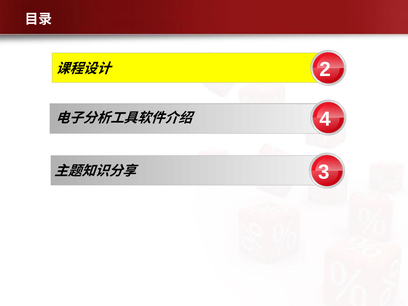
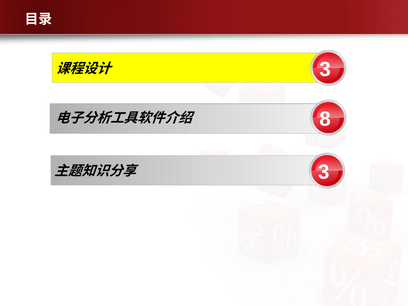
2: 2 -> 3 (325, 69)
4: 4 -> 8 (325, 119)
